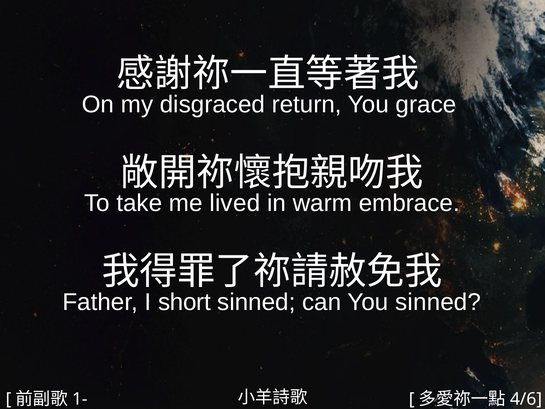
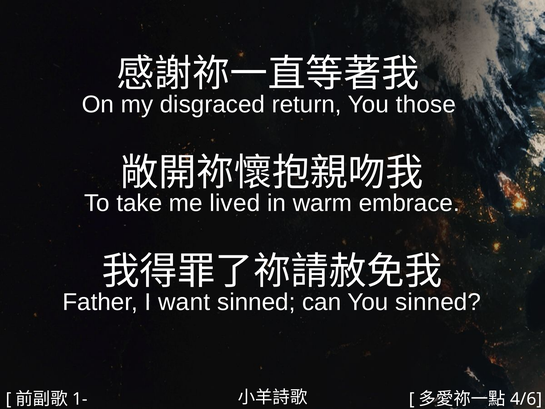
grace: grace -> those (426, 104)
short: short -> want (184, 302)
